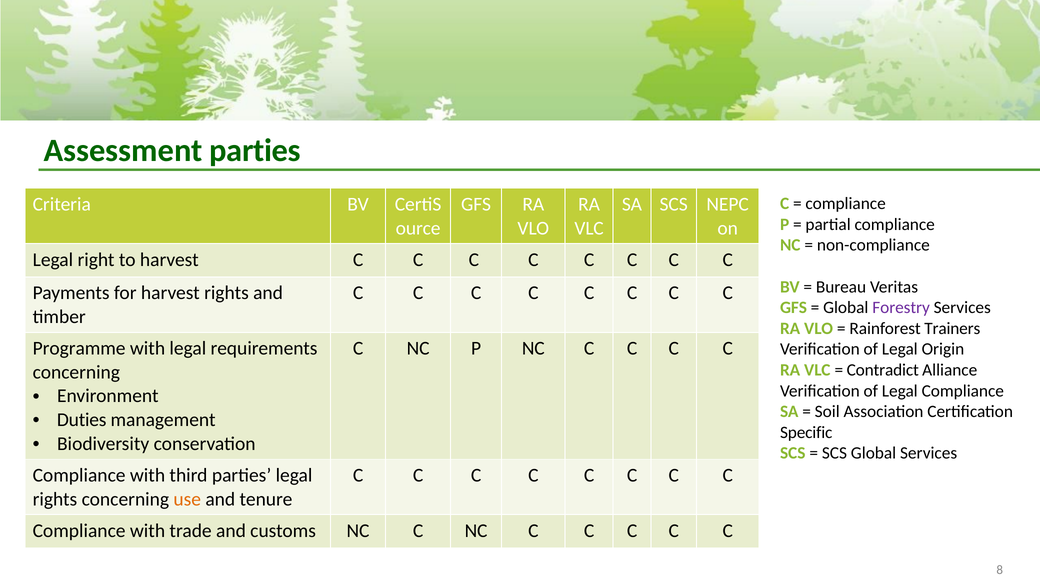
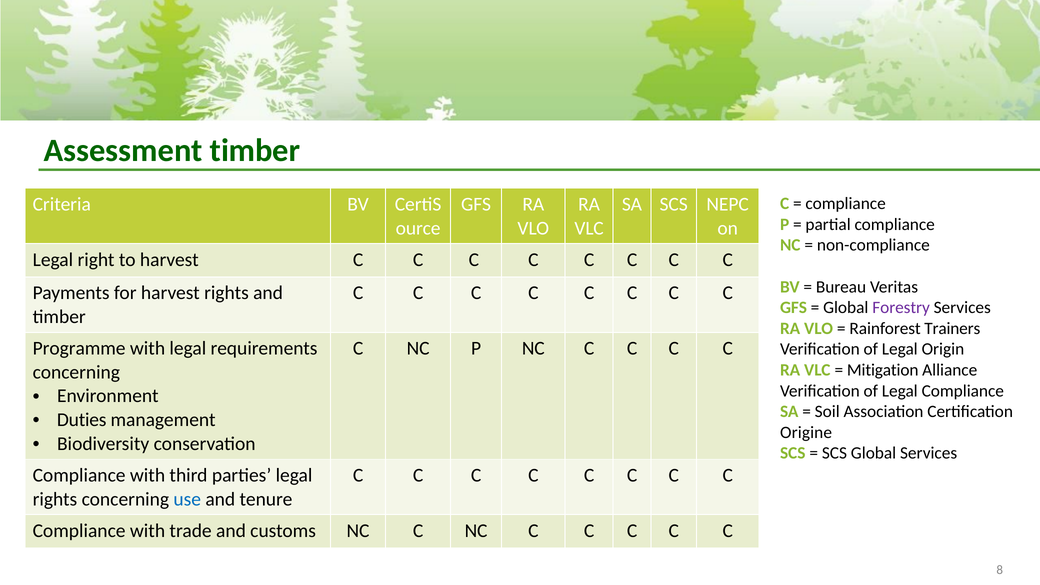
Assessment parties: parties -> timber (255, 150)
Contradict: Contradict -> Mitigation (883, 370)
Specific: Specific -> Origine (806, 432)
use colour: orange -> blue (187, 499)
